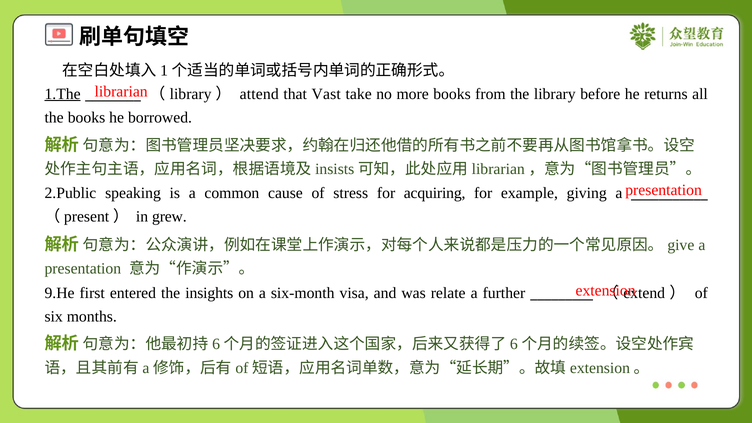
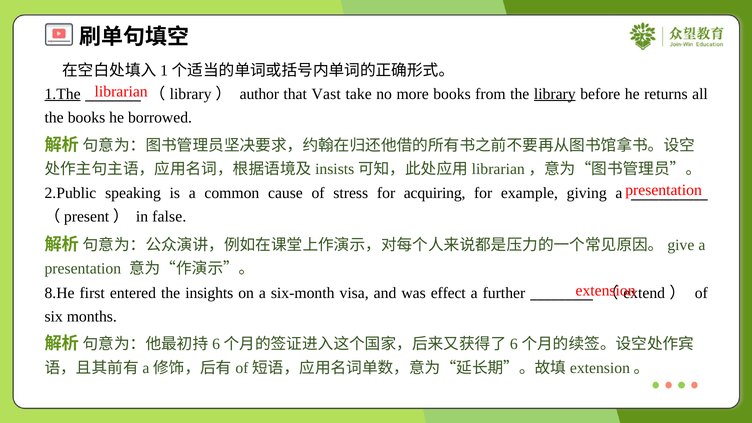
attend: attend -> author (259, 94)
library underline: none -> present (555, 94)
grew: grew -> false (169, 217)
9.He: 9.He -> 8.He (60, 293)
relate: relate -> effect (448, 293)
